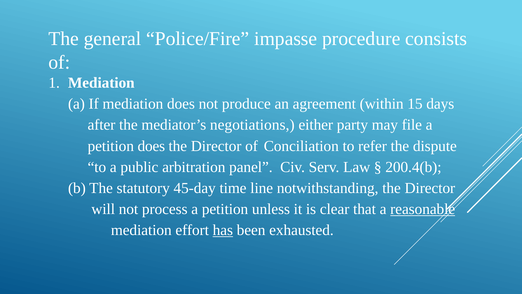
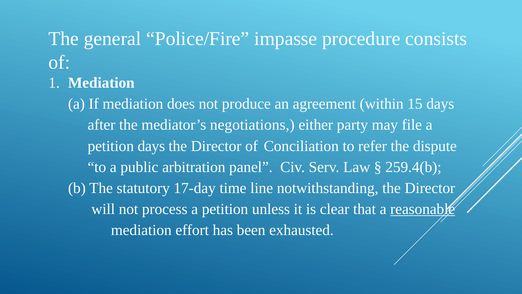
petition does: does -> days (151, 146)
200.4(b: 200.4(b -> 259.4(b (413, 167)
45-day: 45-day -> 17-day (195, 188)
has underline: present -> none (223, 230)
